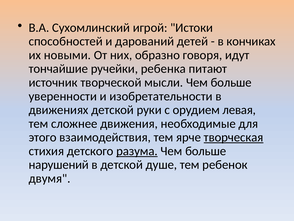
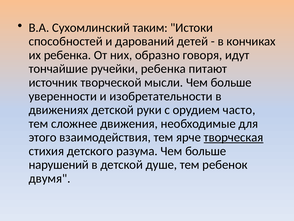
игрой: игрой -> таким (150, 28)
их новыми: новыми -> ребенка (67, 55)
левая: левая -> часто (239, 110)
разума underline: present -> none (137, 151)
